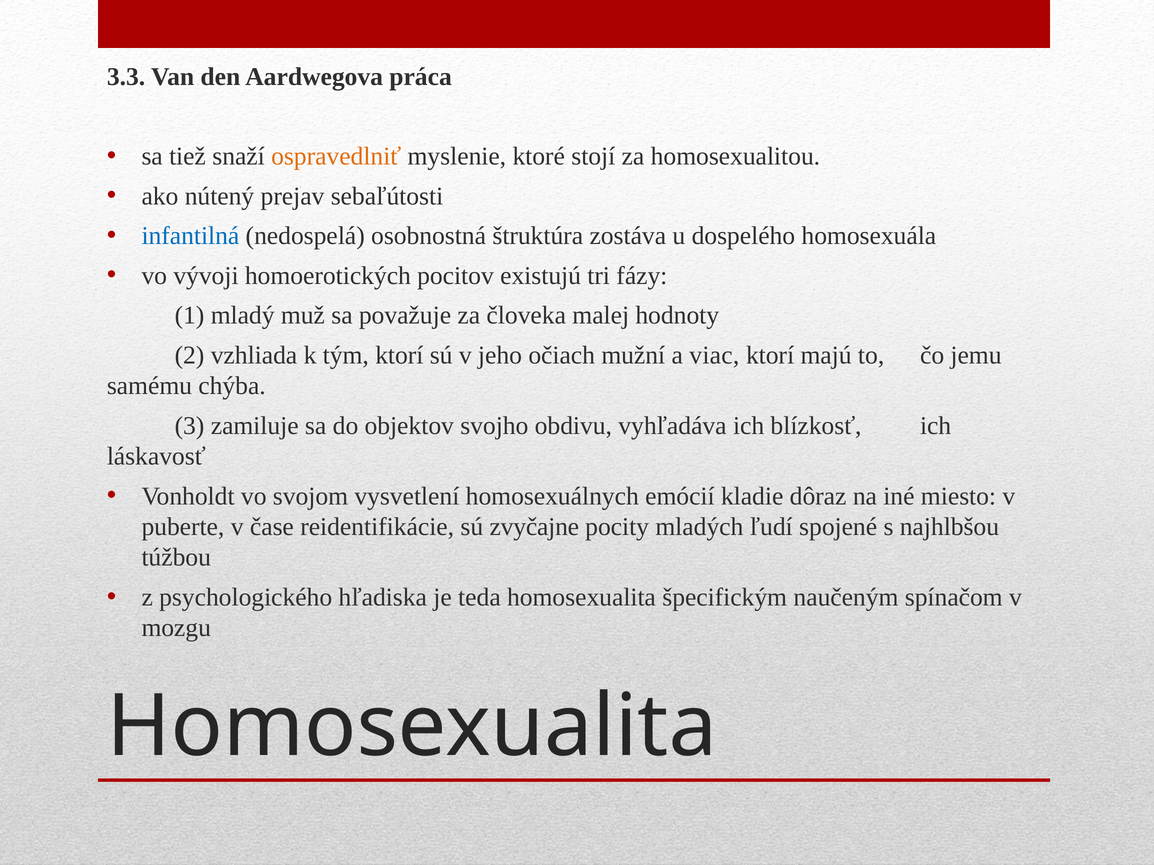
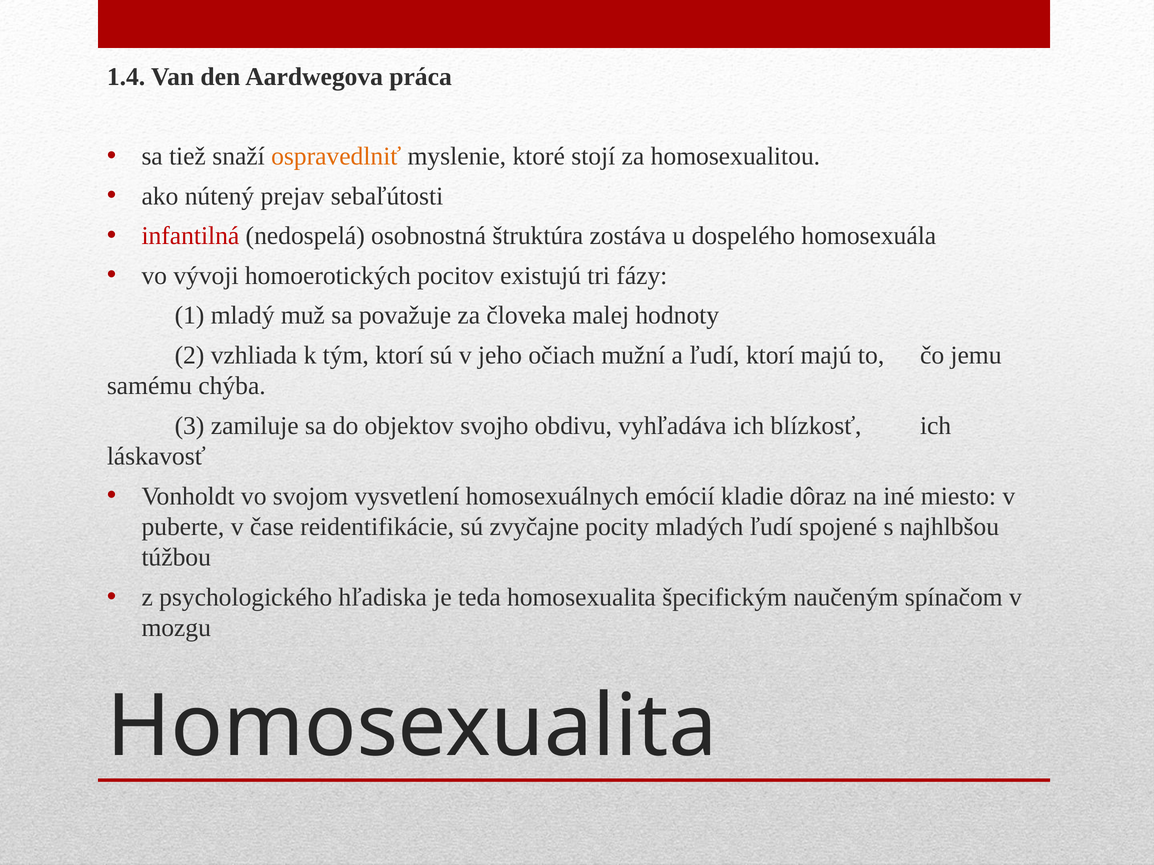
3.3: 3.3 -> 1.4 (126, 77)
infantilná colour: blue -> red (190, 236)
a viac: viac -> ľudí (714, 355)
